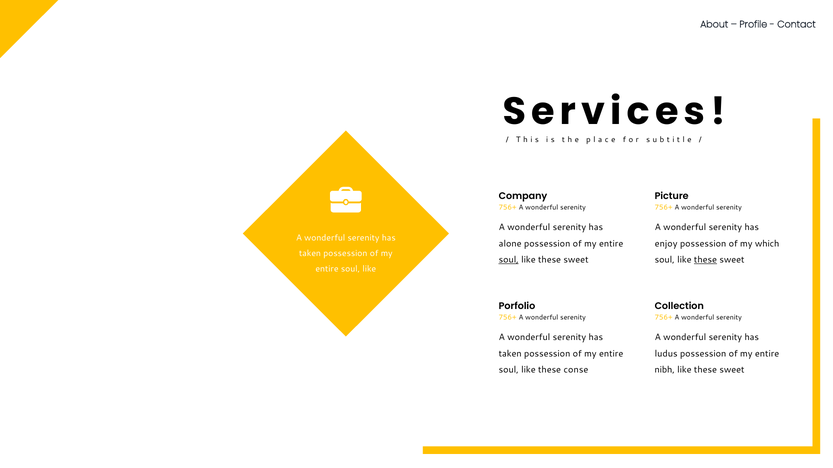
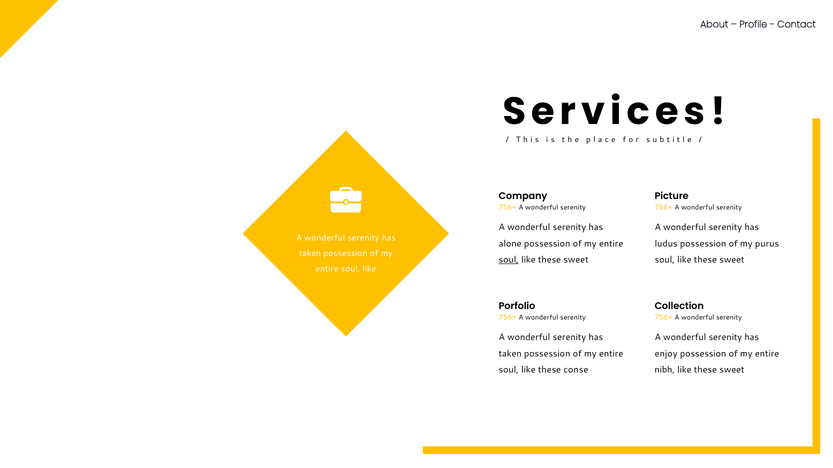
enjoy: enjoy -> ludus (666, 244)
which: which -> purus (767, 244)
these underline: present -> none (705, 260)
ludus: ludus -> enjoy (666, 354)
